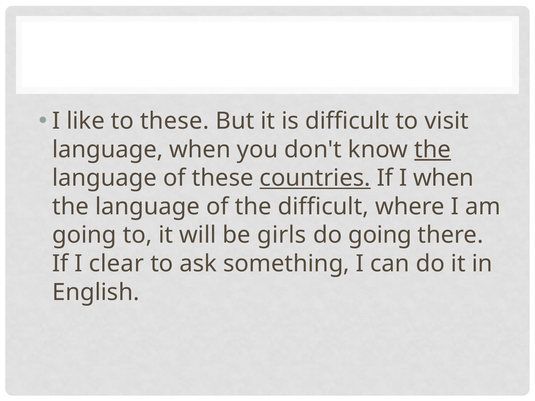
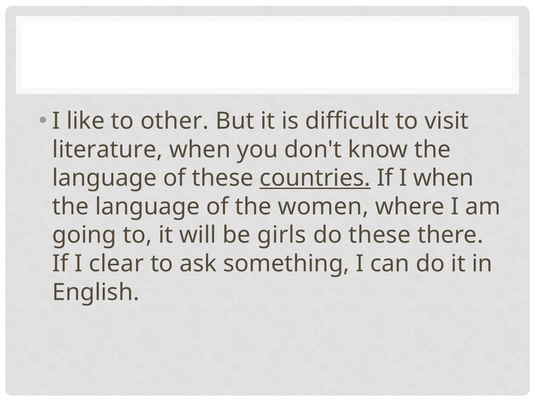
to these: these -> other (175, 121)
language: language -> literature (108, 150)
the underline: present -> none (433, 150)
the difficult: difficult -> women (323, 207)
do going: going -> these (380, 235)
